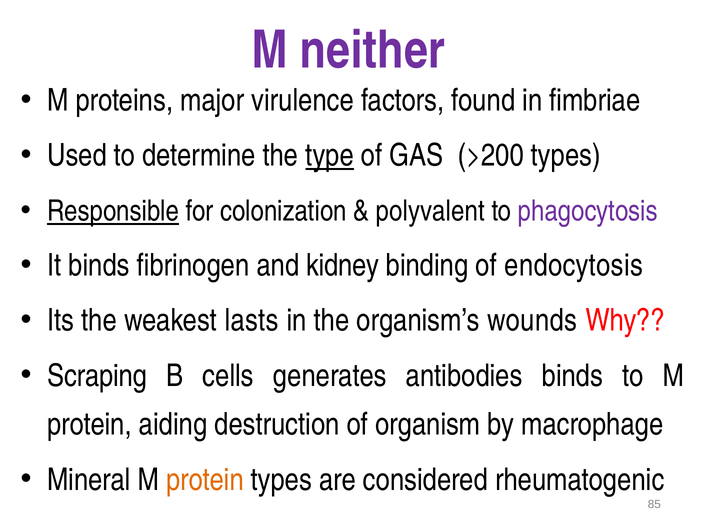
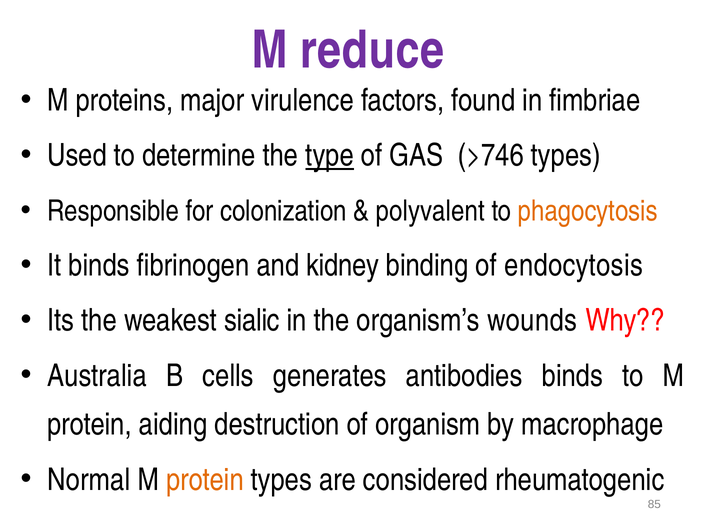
neither: neither -> reduce (372, 50)
>200: >200 -> >746 (491, 155)
Responsible underline: present -> none (113, 211)
phagocytosis colour: purple -> orange (588, 211)
lasts: lasts -> sialic (252, 320)
Scraping: Scraping -> Australia (97, 375)
Mineral: Mineral -> Normal (89, 479)
